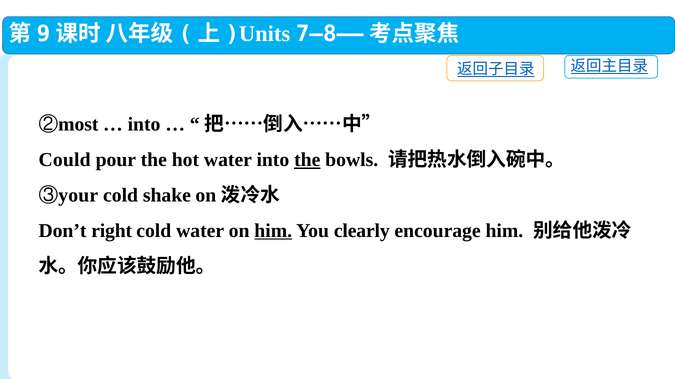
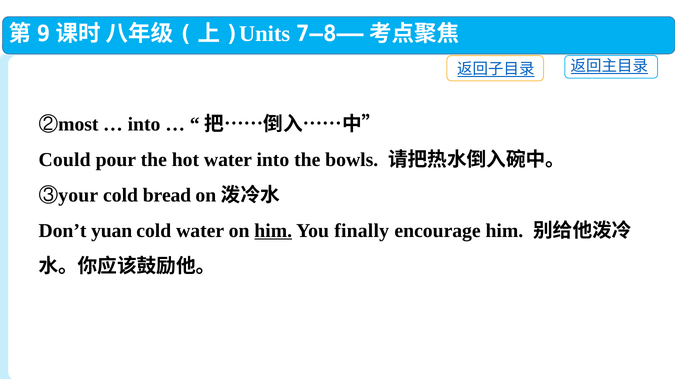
the underline: present -> none (307, 160)
shake: shake -> bread (167, 196)
right: right -> yuan (112, 231)
clearly: clearly -> finally (362, 231)
